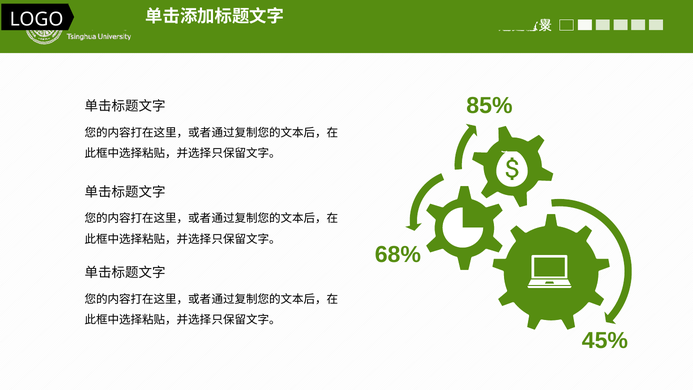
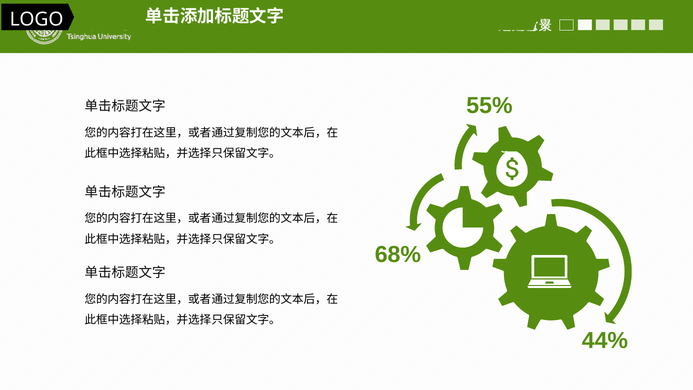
85%: 85% -> 55% (489, 105)
45%: 45% -> 44% (605, 341)
